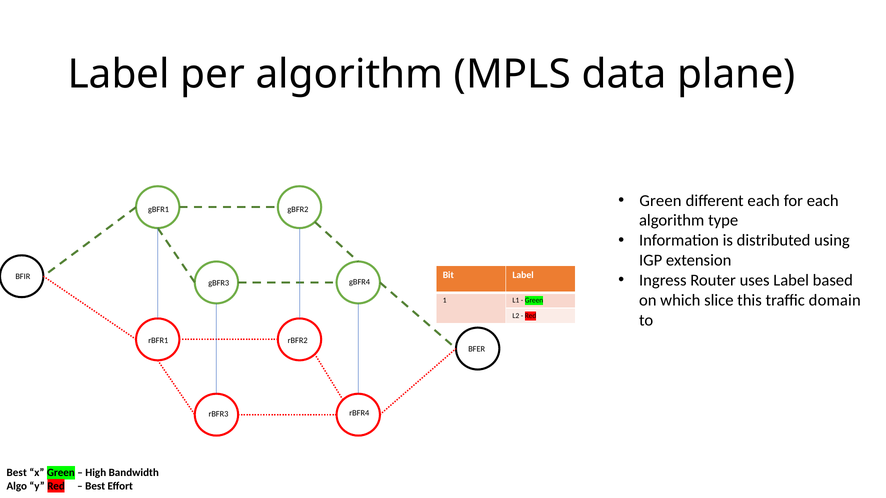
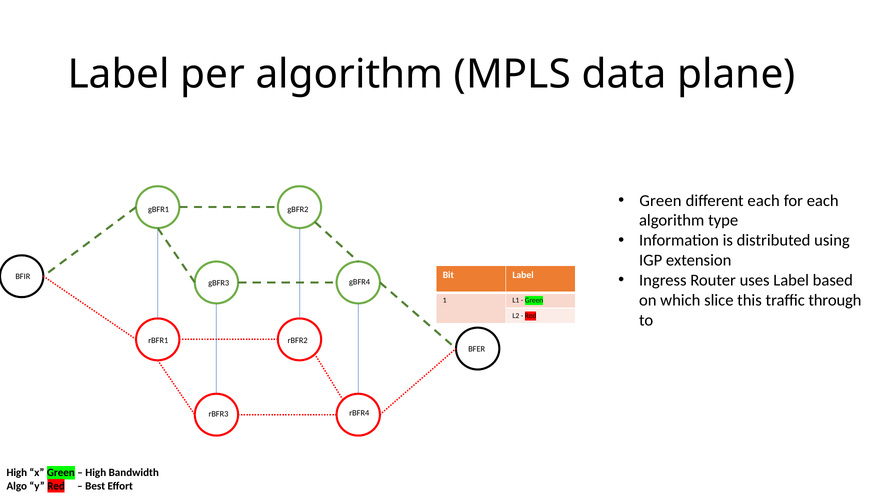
domain: domain -> through (835, 300)
Best: Best -> High (17, 473)
